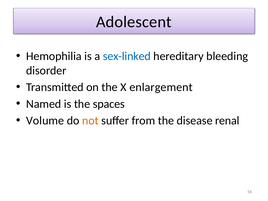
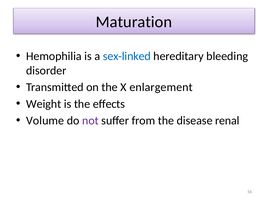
Adolescent: Adolescent -> Maturation (134, 22)
Named: Named -> Weight (44, 104)
spaces: spaces -> effects (109, 104)
not colour: orange -> purple (90, 121)
